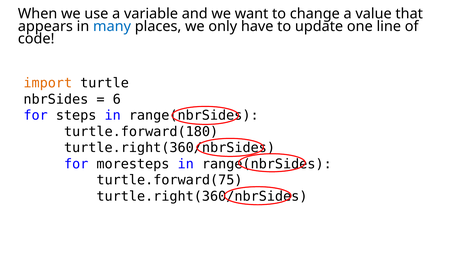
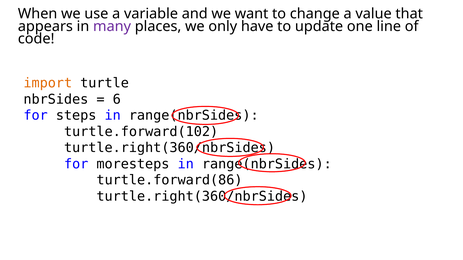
many colour: blue -> purple (112, 26)
turtle.forward(180: turtle.forward(180 -> turtle.forward(102 (141, 132)
turtle.forward(75: turtle.forward(75 -> turtle.forward(86 (169, 180)
